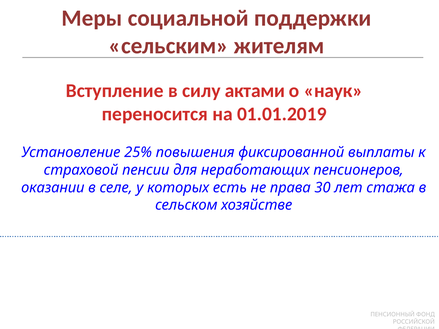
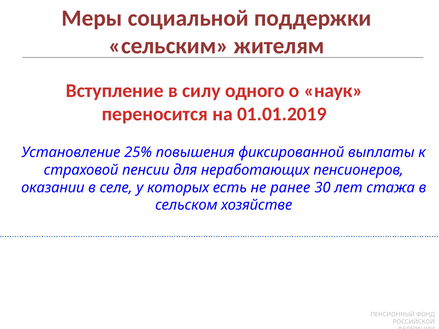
актами: актами -> одного (255, 91)
права: права -> ранее (290, 188)
